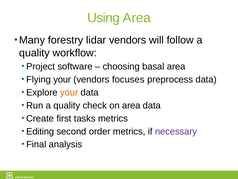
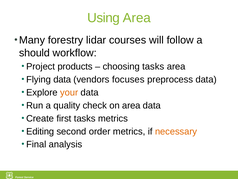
lidar vendors: vendors -> courses (128, 40)
quality: quality -> should (34, 53)
software: software -> products (75, 66)
choosing basal: basal -> tasks (153, 66)
Flying your: your -> data (62, 79)
necessary colour: purple -> orange (176, 131)
